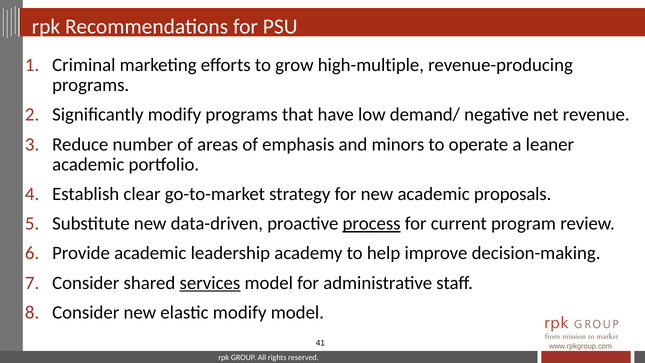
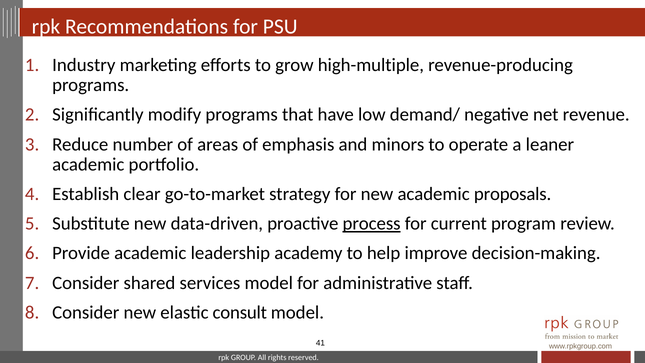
Criminal: Criminal -> Industry (84, 65)
services underline: present -> none (210, 283)
elastic modify: modify -> consult (240, 312)
